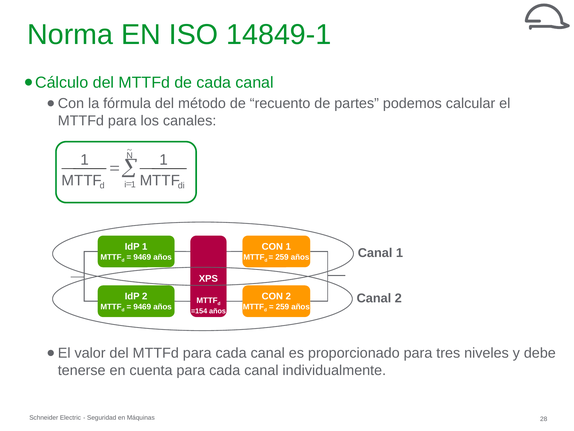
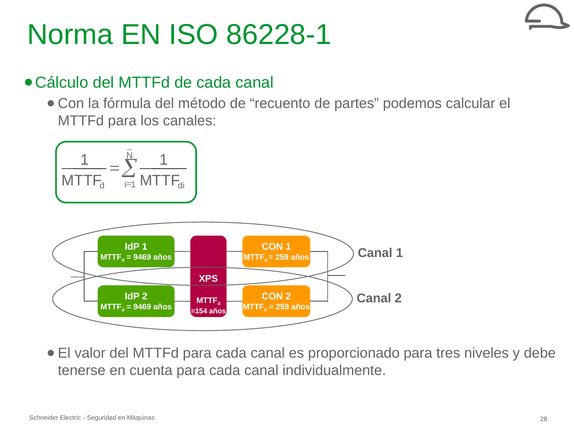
14849-1: 14849-1 -> 86228-1 (279, 35)
